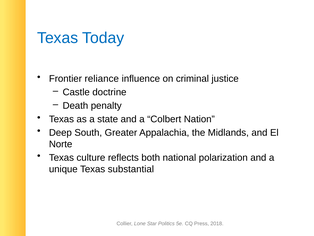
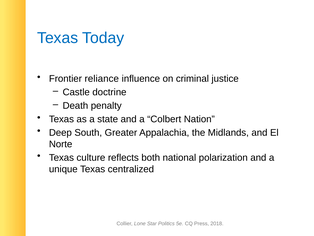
substantial: substantial -> centralized (131, 169)
